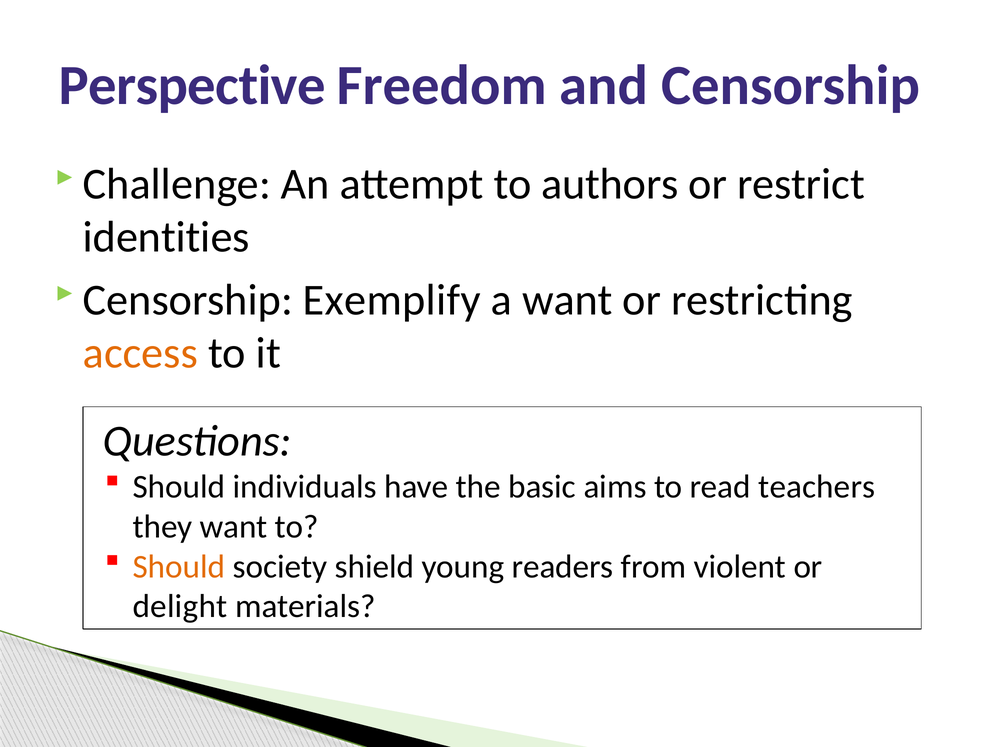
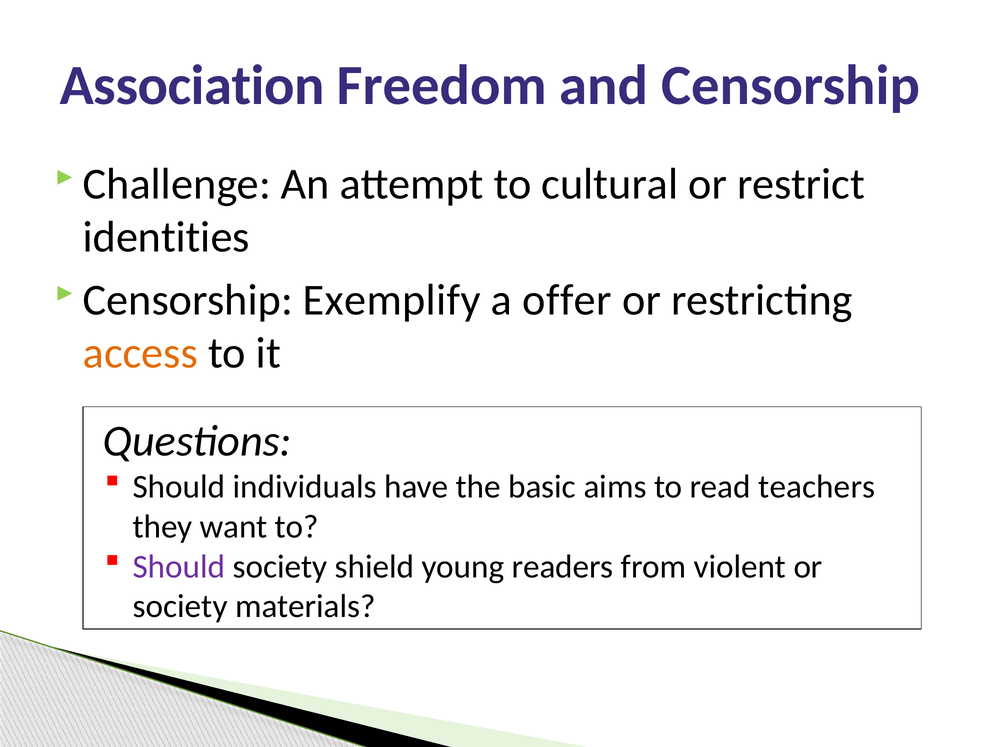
Perspective: Perspective -> Association (192, 85)
authors: authors -> cultural (610, 184)
a want: want -> offer (567, 300)
Should colour: orange -> purple (179, 567)
delight: delight -> society (180, 607)
